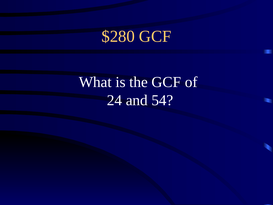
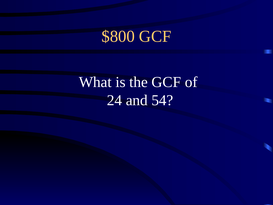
$280: $280 -> $800 (118, 36)
